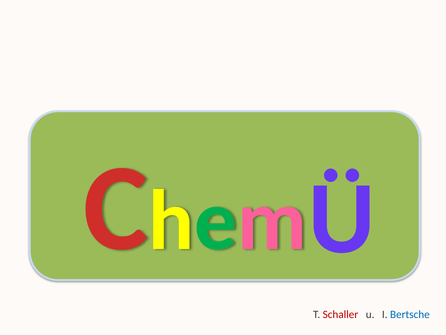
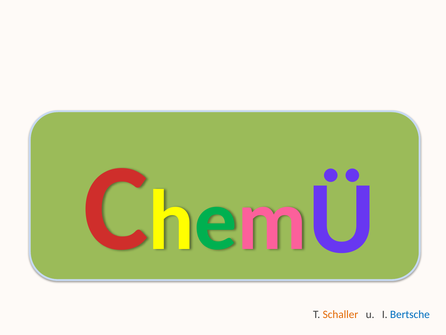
Schaller colour: red -> orange (340, 314)
